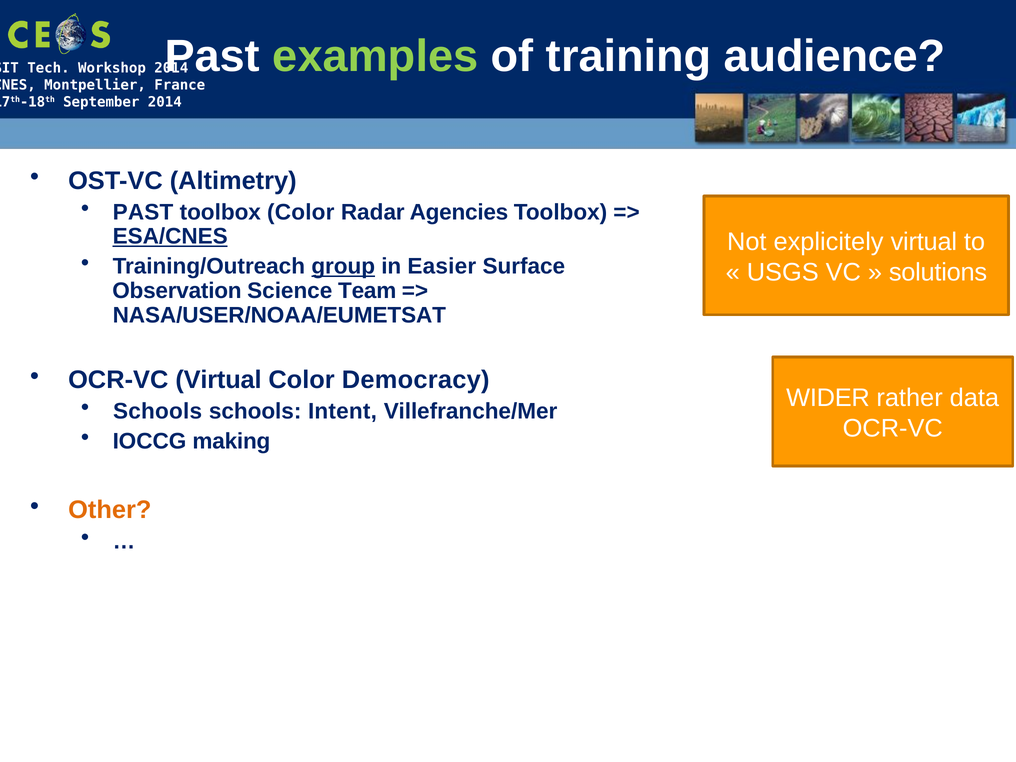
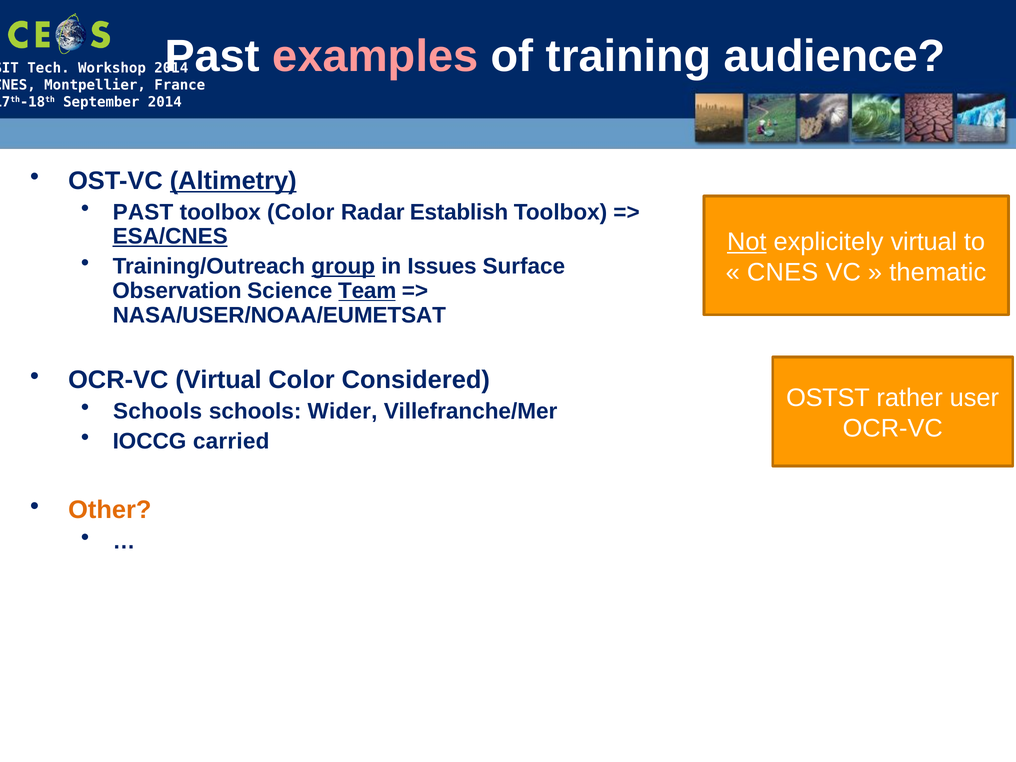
examples colour: light green -> pink (375, 56)
Altimetry underline: none -> present (233, 181)
Agencies: Agencies -> Establish (459, 212)
Not underline: none -> present (747, 242)
Easier: Easier -> Issues (442, 266)
USGS: USGS -> CNES (783, 272)
solutions: solutions -> thematic (938, 272)
Team underline: none -> present (367, 291)
Democracy: Democracy -> Considered (416, 380)
WIDER: WIDER -> OSTST (828, 398)
data: data -> user (974, 398)
Intent: Intent -> Wider (342, 411)
making: making -> carried (231, 441)
